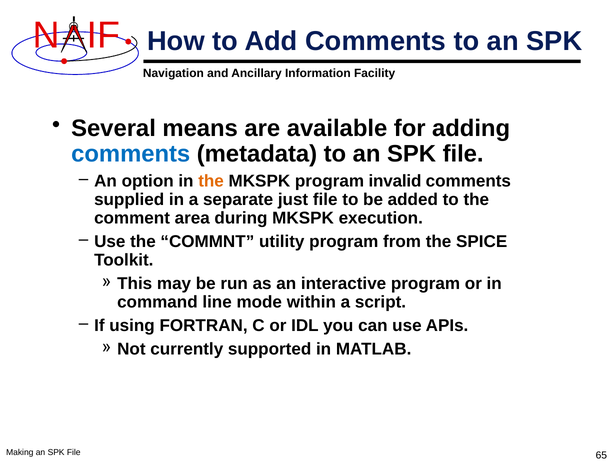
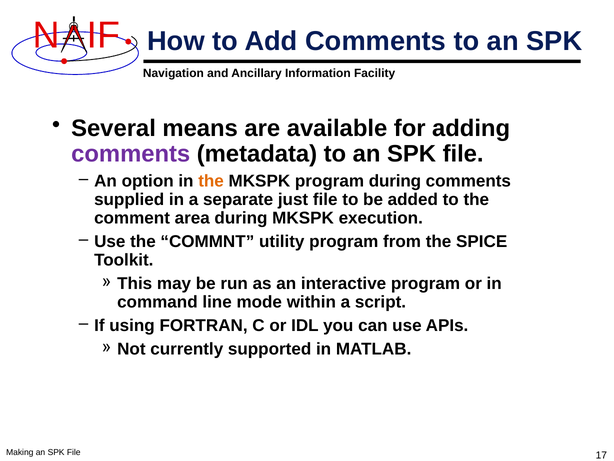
comments colour: blue -> purple (131, 154)
program invalid: invalid -> during (395, 181)
65: 65 -> 17 (601, 455)
